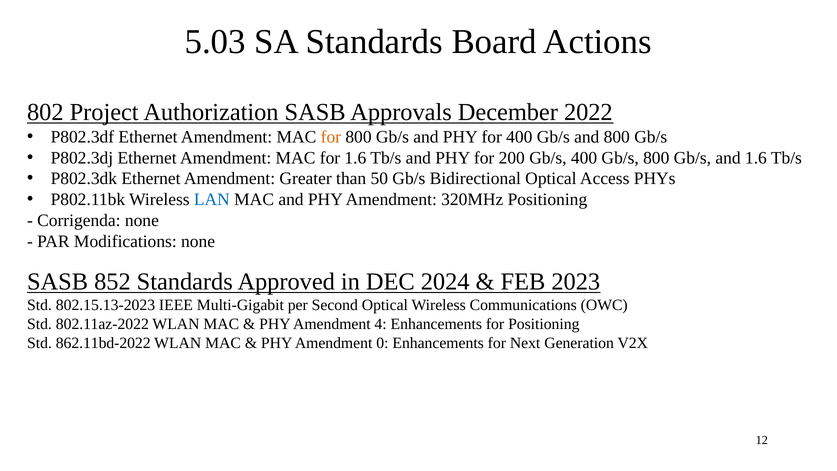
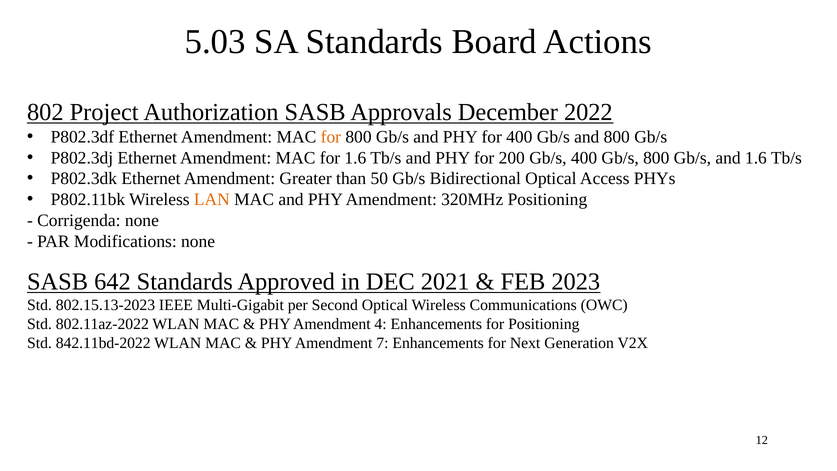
LAN colour: blue -> orange (212, 200)
852: 852 -> 642 (112, 282)
2024: 2024 -> 2021 (445, 282)
862.11bd-2022: 862.11bd-2022 -> 842.11bd-2022 (103, 343)
0: 0 -> 7 (382, 343)
